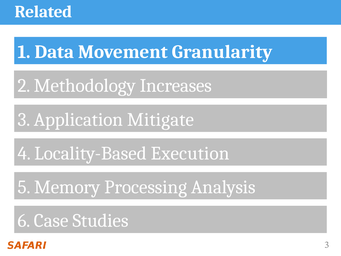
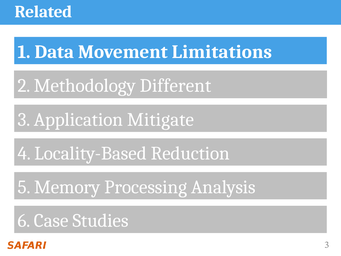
Granularity: Granularity -> Limitations (222, 52)
Increases: Increases -> Different (176, 86)
Execution: Execution -> Reduction (190, 153)
